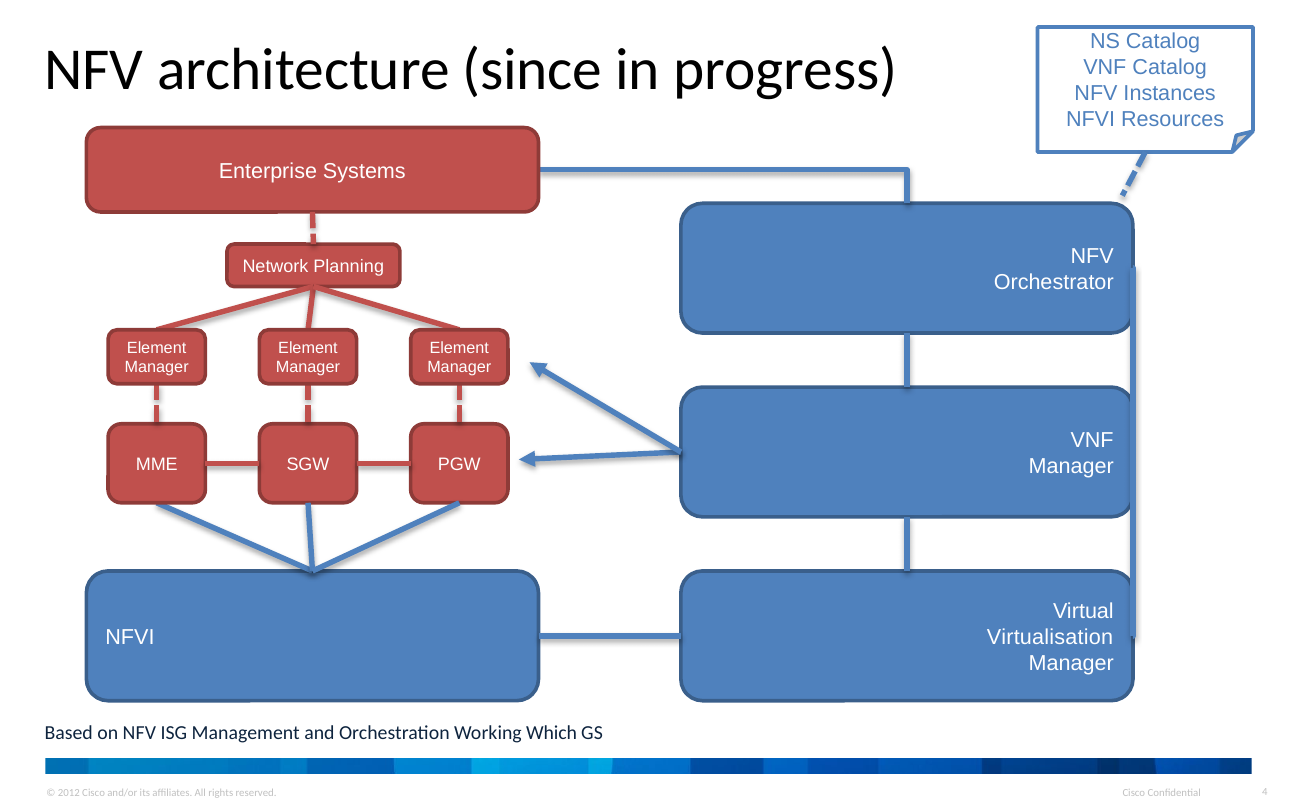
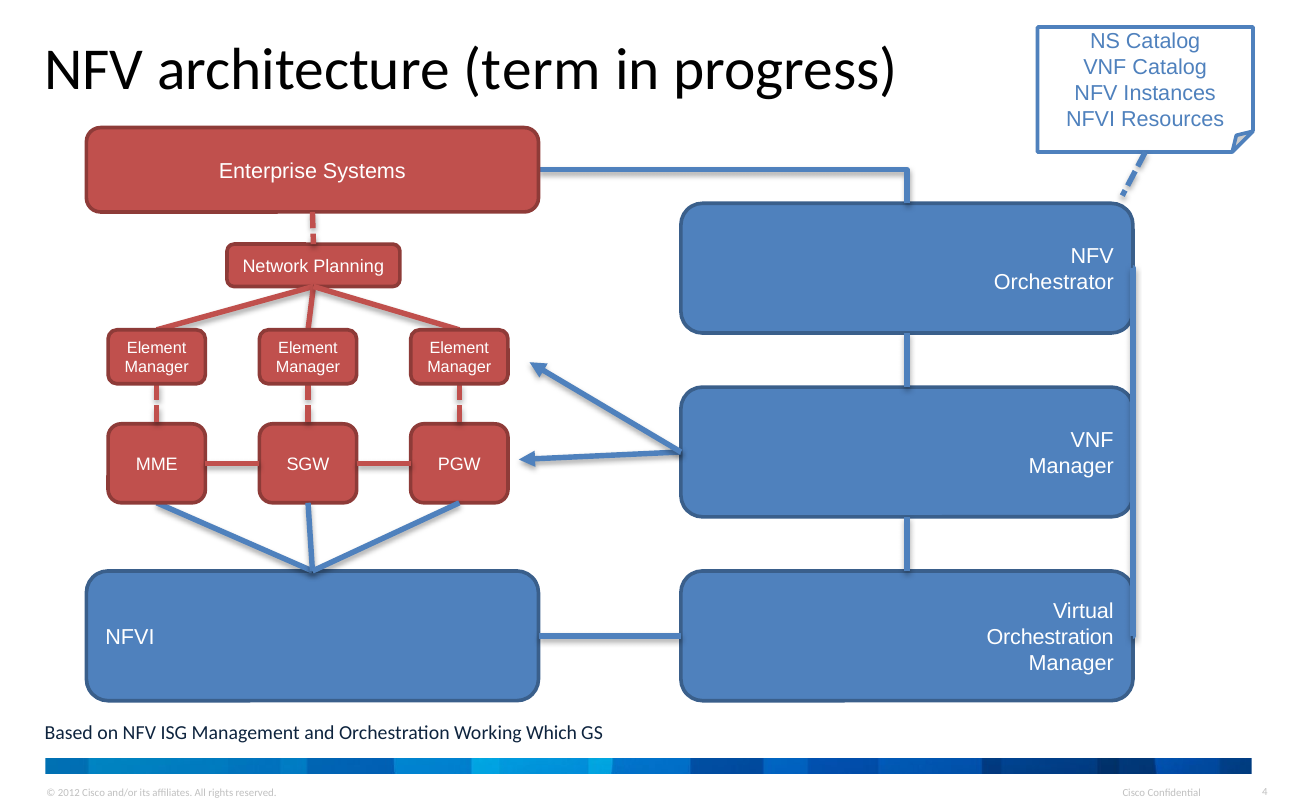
since: since -> term (532, 70)
Virtualisation: Virtualisation -> Orchestration (1050, 637)
